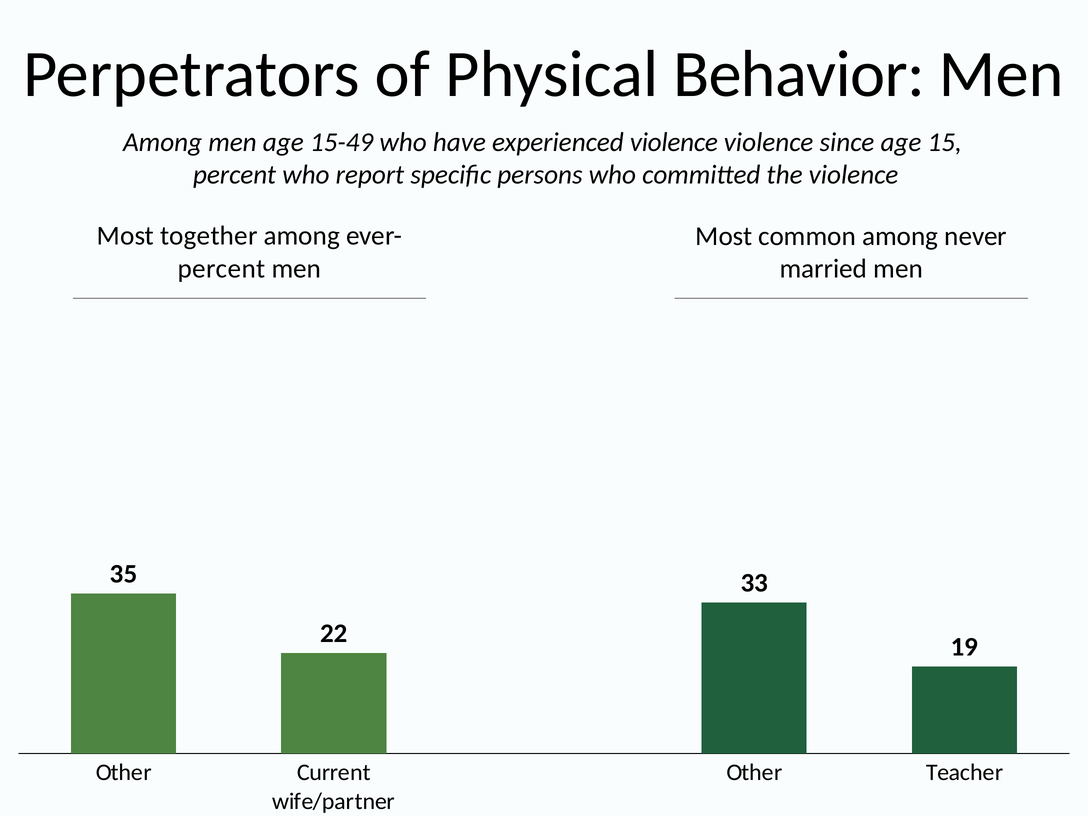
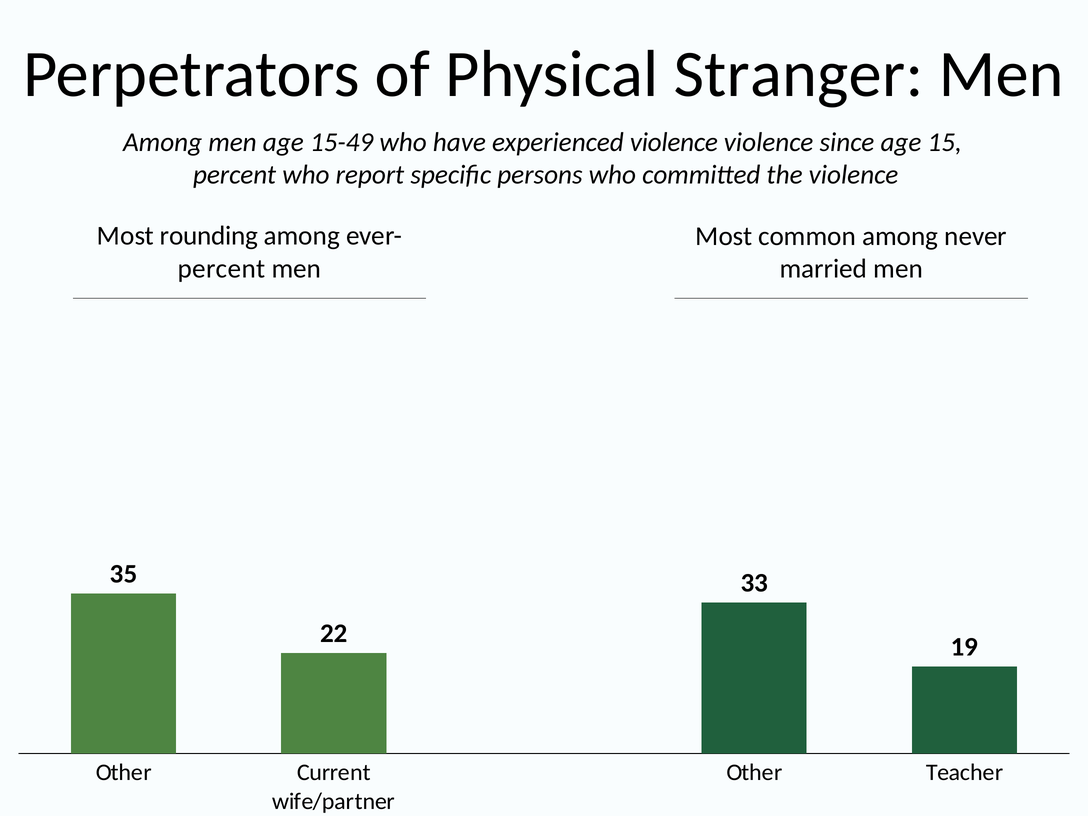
Behavior: Behavior -> Stranger (798, 74)
together: together -> rounding (209, 236)
